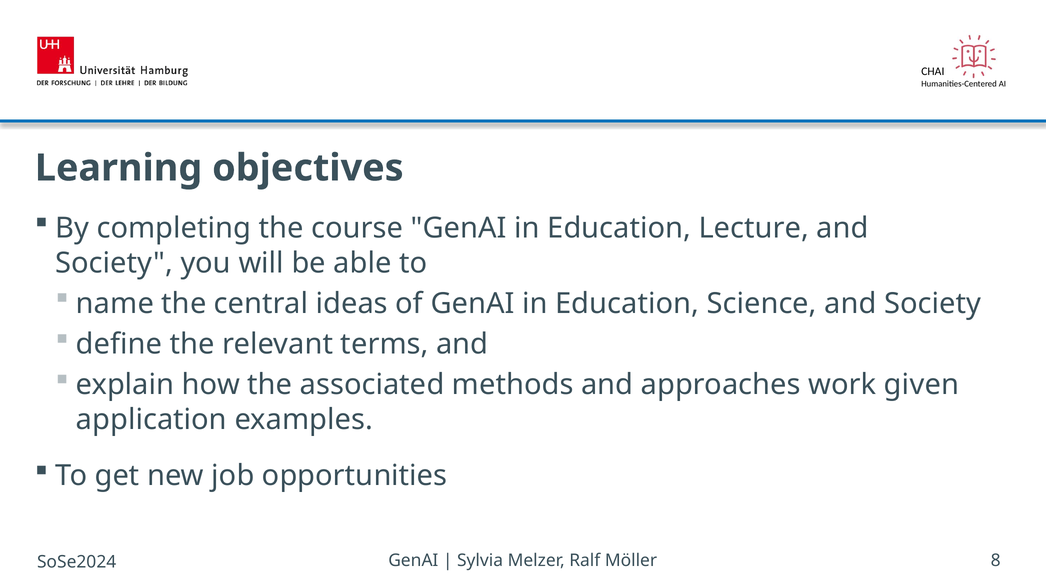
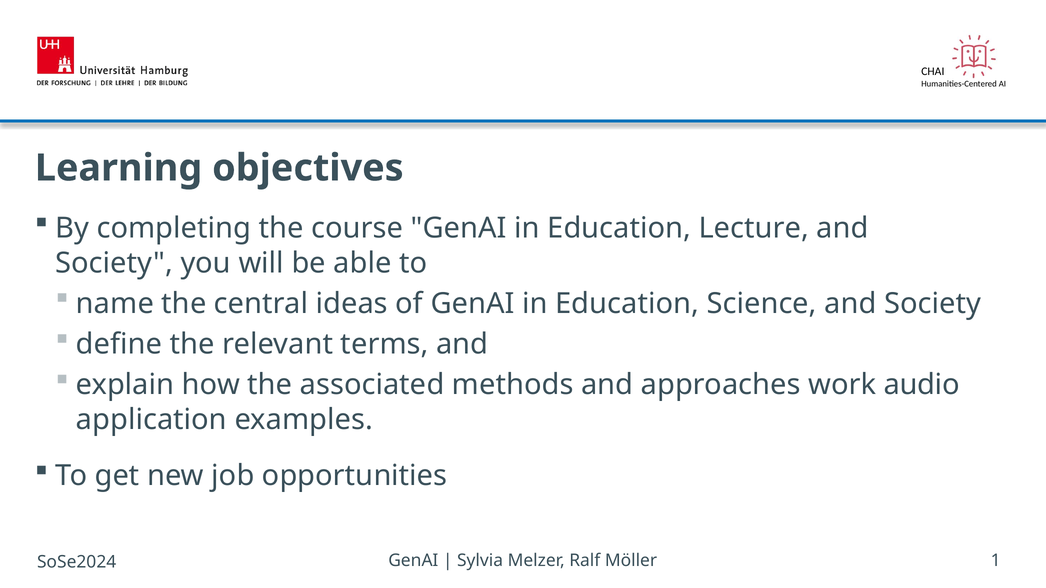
given: given -> audio (922, 385)
8: 8 -> 1 (996, 561)
